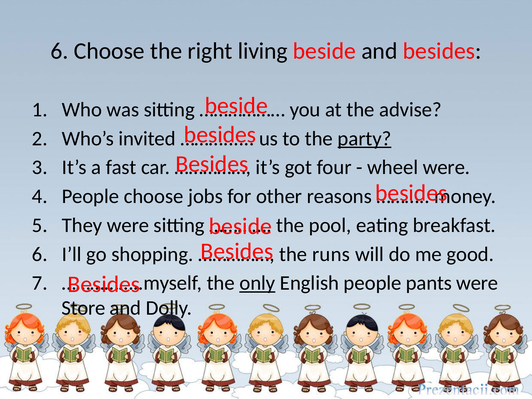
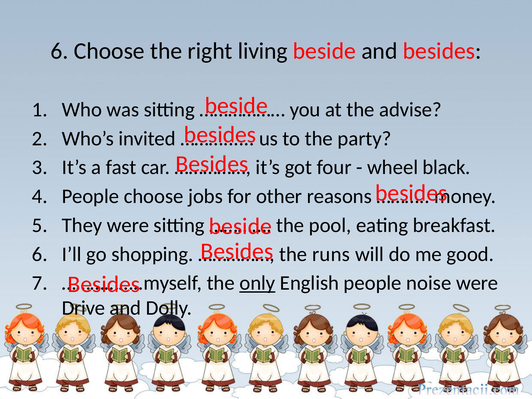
party underline: present -> none (364, 139)
wheel were: were -> black (447, 167)
pants: pants -> noise (429, 283)
Store: Store -> Drive (84, 308)
